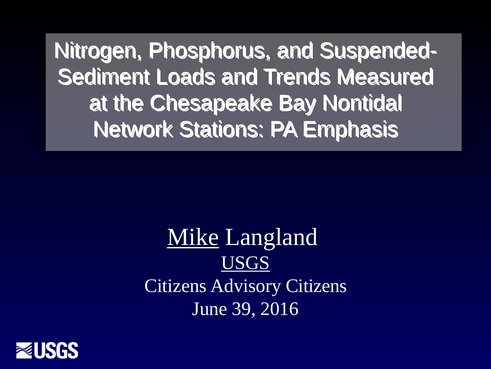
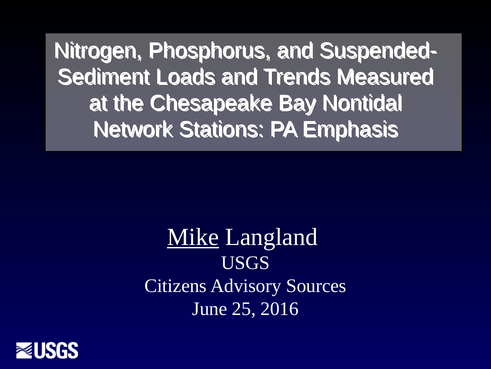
USGS underline: present -> none (246, 262)
Advisory Citizens: Citizens -> Sources (316, 285)
39: 39 -> 25 (244, 308)
